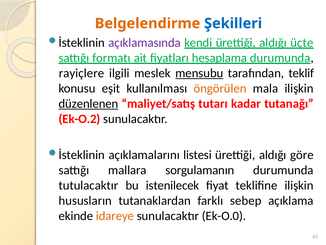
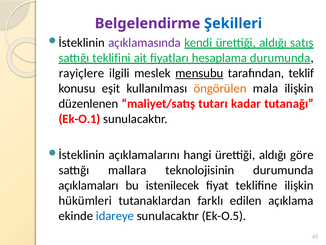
Belgelendirme colour: orange -> purple (148, 23)
üçte: üçte -> satış (302, 43)
formatı: formatı -> teklifini (111, 58)
düzenlenen underline: present -> none (88, 103)
Ek-O.2: Ek-O.2 -> Ek-O.1 (80, 119)
listesi: listesi -> hangi (197, 155)
sorgulamanın: sorgulamanın -> teknolojisinin (200, 170)
tutulacaktır: tutulacaktır -> açıklamaları (89, 185)
hususların: hususların -> hükümleri (85, 200)
sebep: sebep -> edilen (246, 200)
idareye colour: orange -> blue (115, 215)
Ek-O.0: Ek-O.0 -> Ek-O.5 (224, 215)
